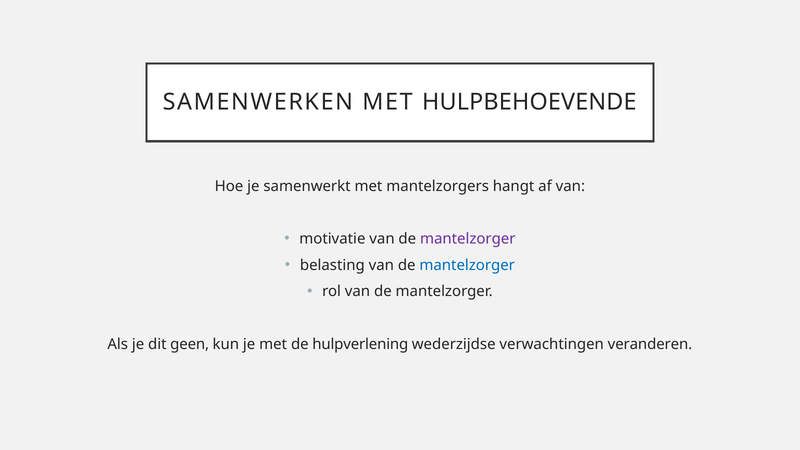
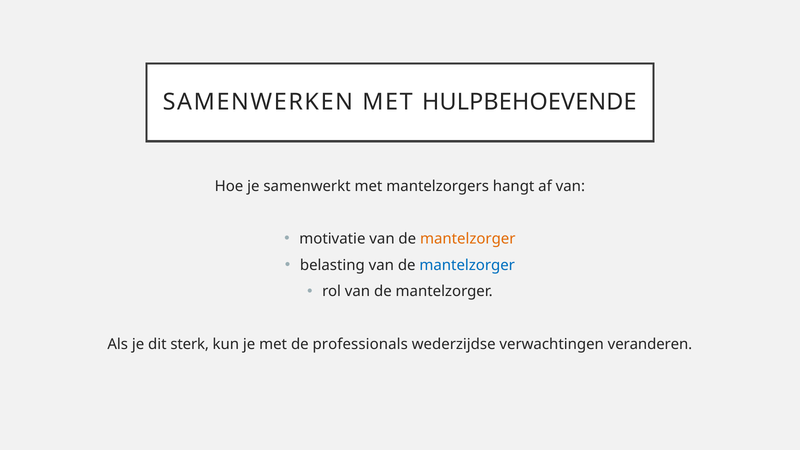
mantelzorger colour: purple -> orange (468, 239)
geen: geen -> sterk (190, 344)
hulpverlening: hulpverlening -> professionals (360, 344)
